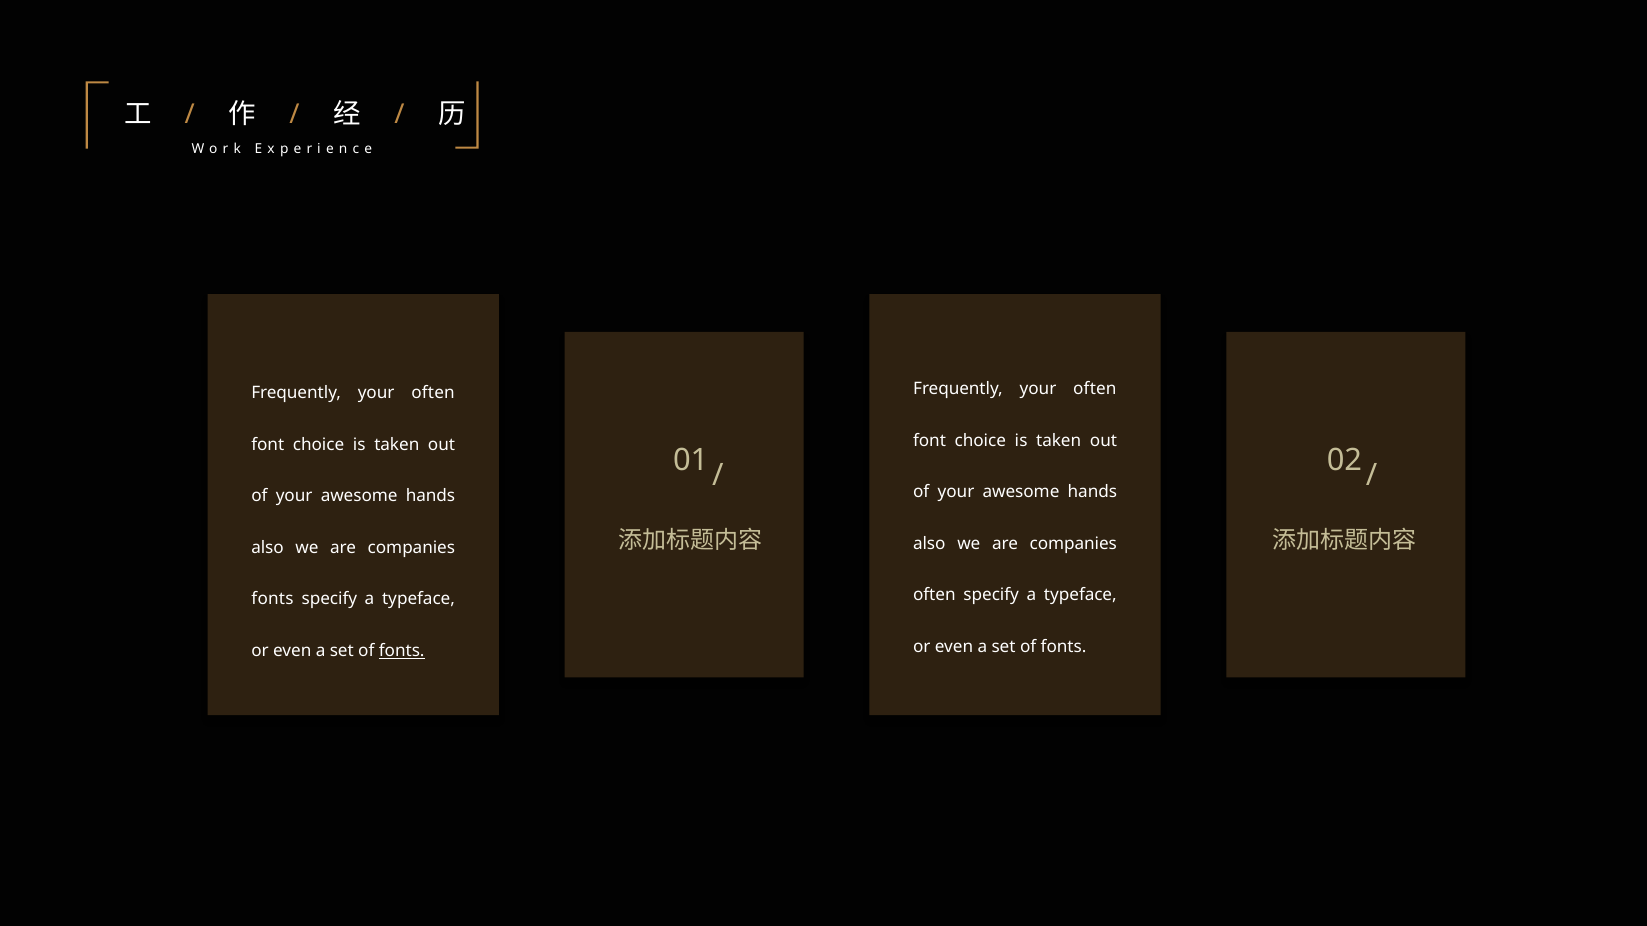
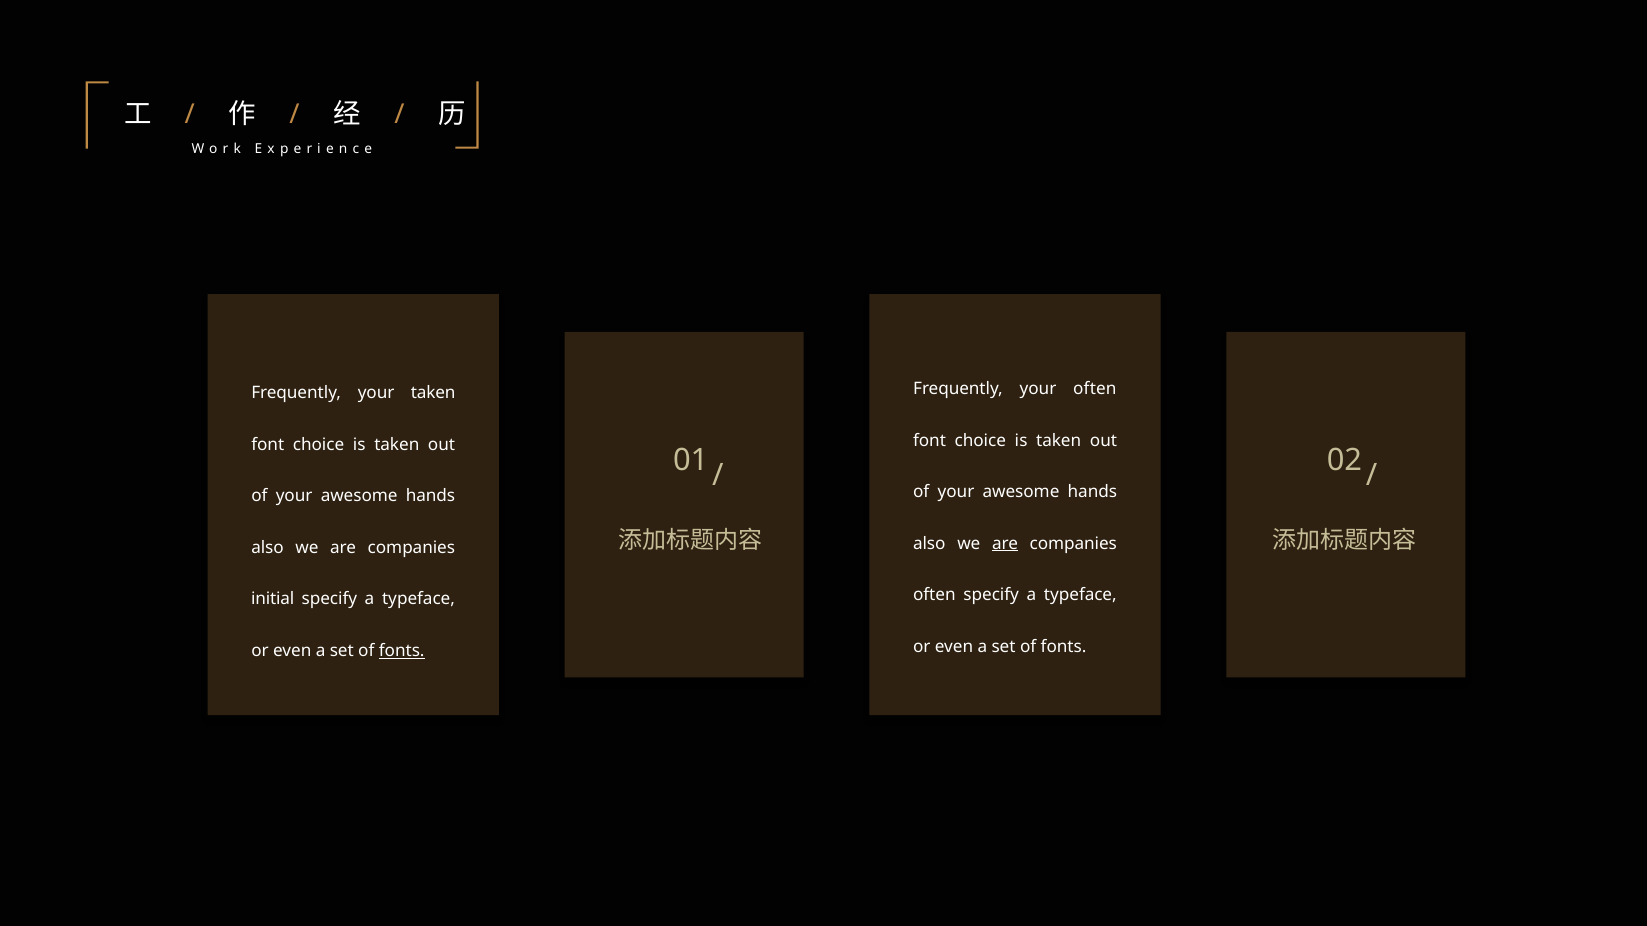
often: often -> taken (433, 393)
are underline: none -> present (1005, 544)
fonts: fonts -> initial (273, 600)
